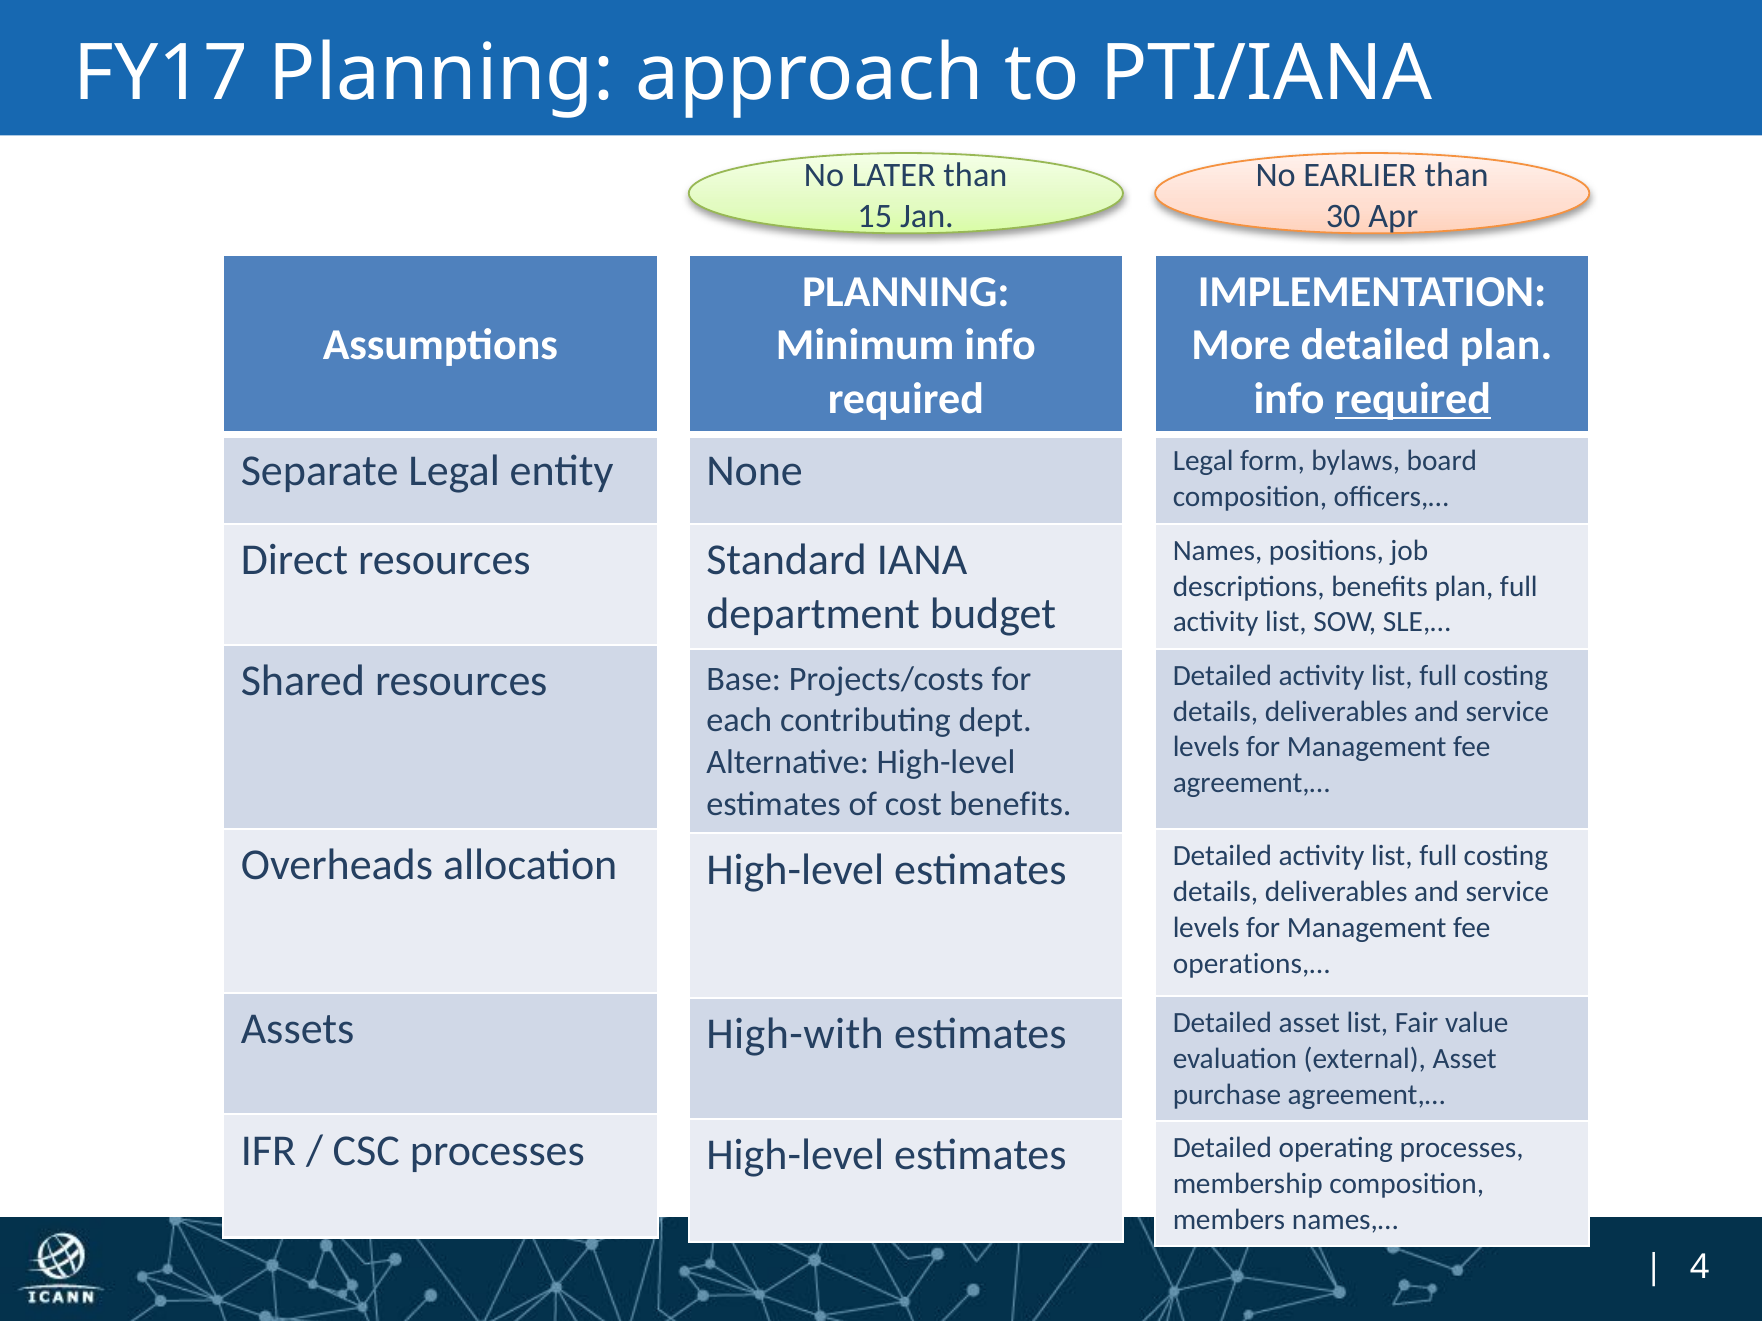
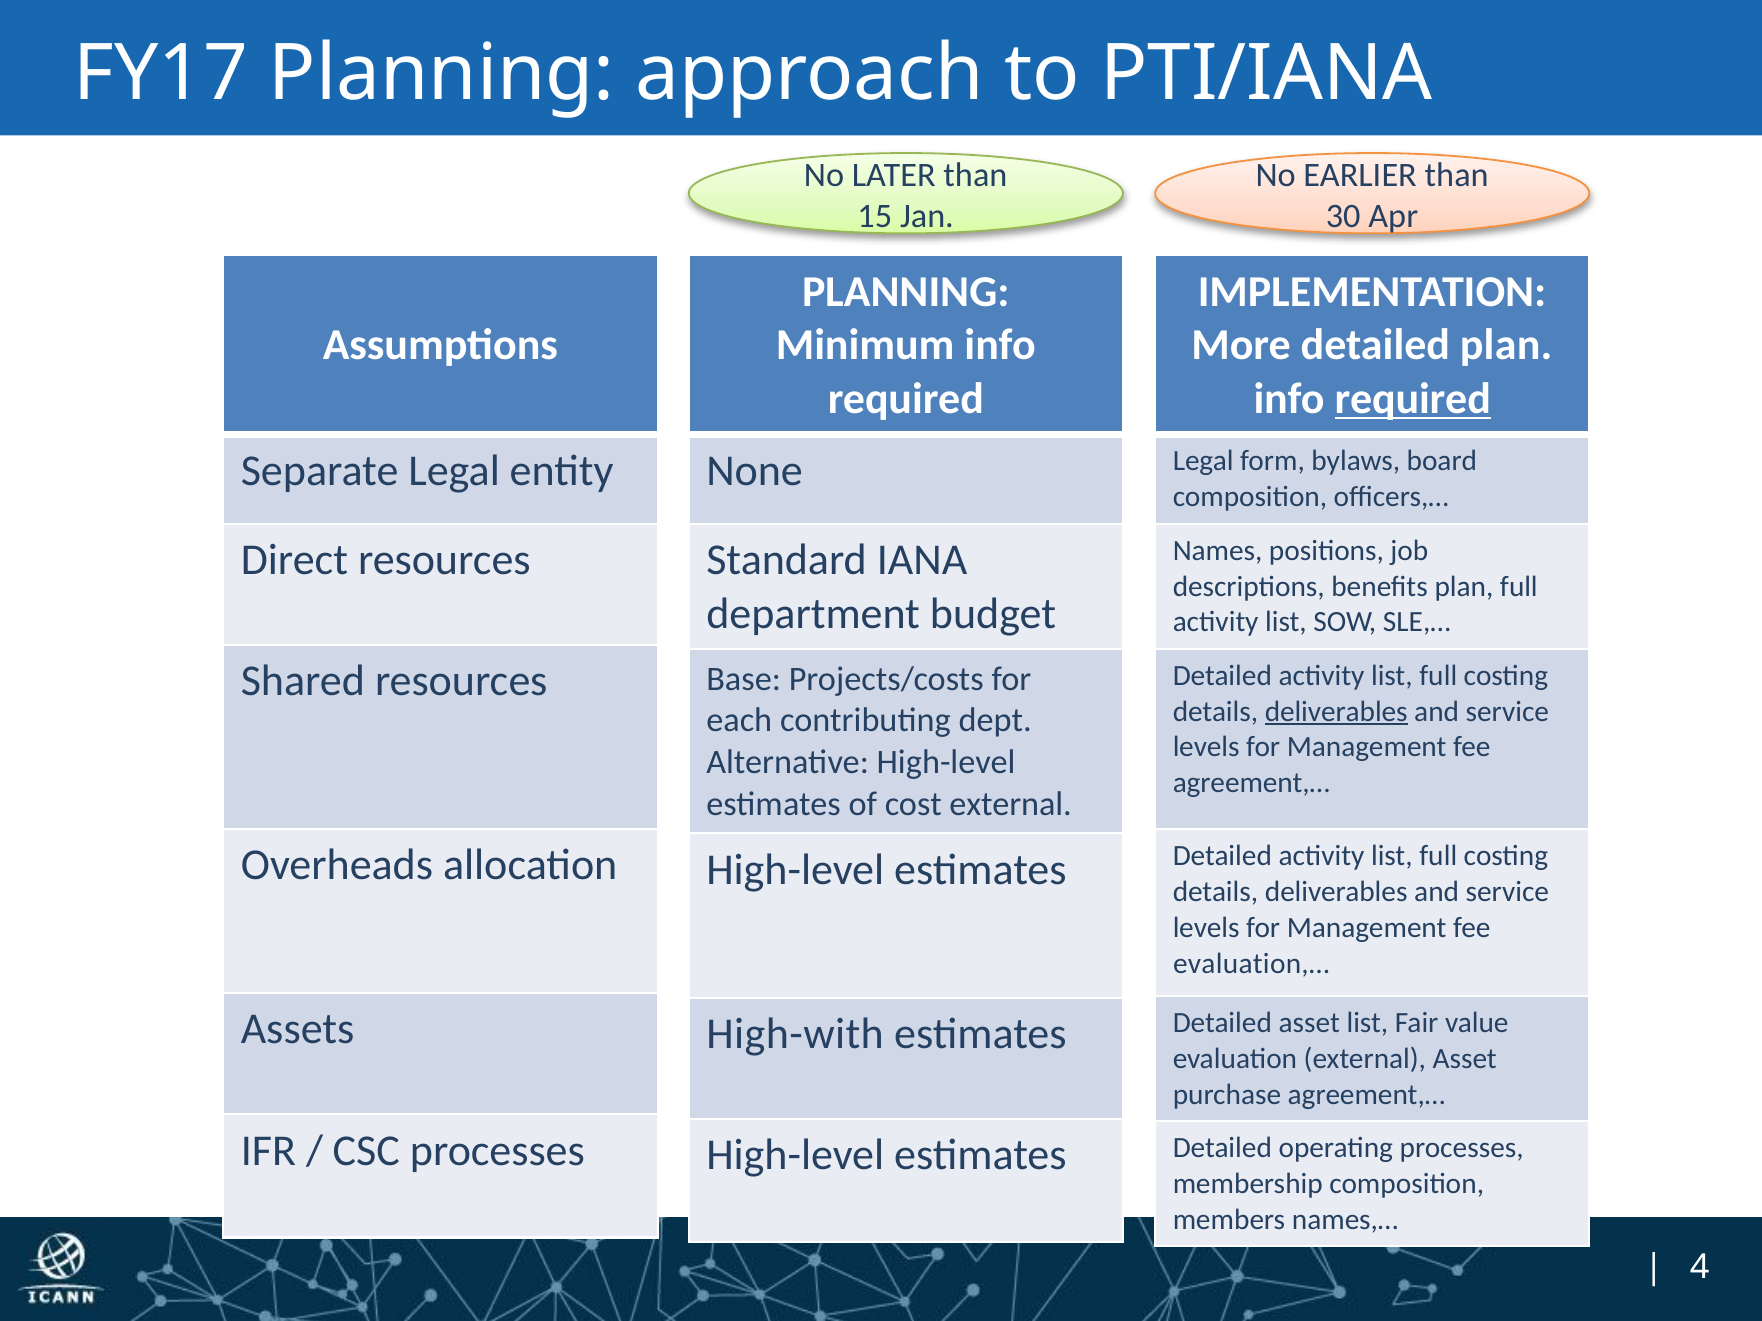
deliverables underline: none -> present (1336, 712)
cost benefits: benefits -> external (1011, 804)
operations,…: operations,… -> evaluation,… (1251, 964)
